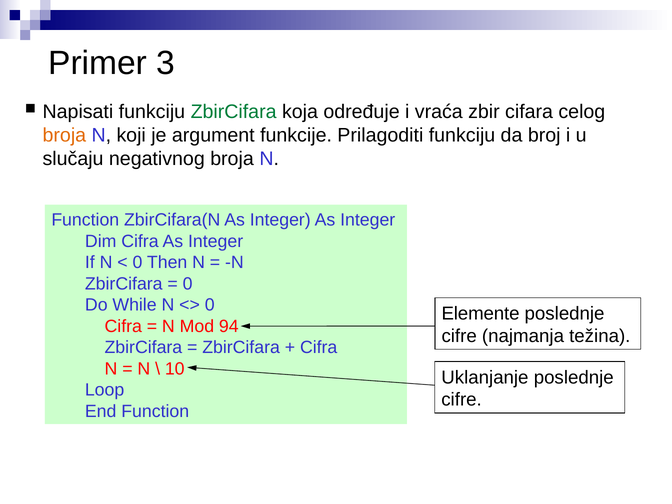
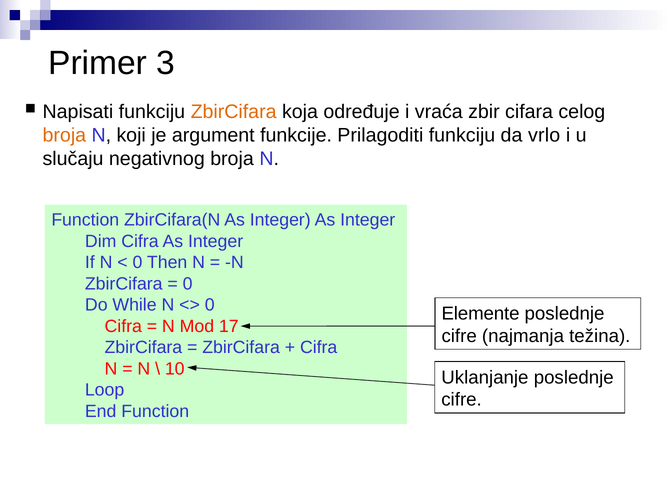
ZbirCifara colour: green -> orange (234, 112)
broj: broj -> vrlo (544, 135)
94: 94 -> 17 (229, 326)
